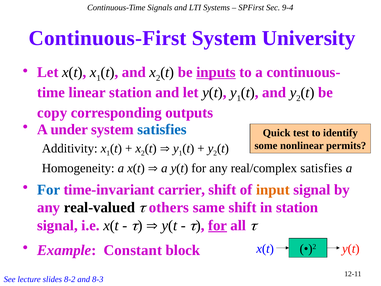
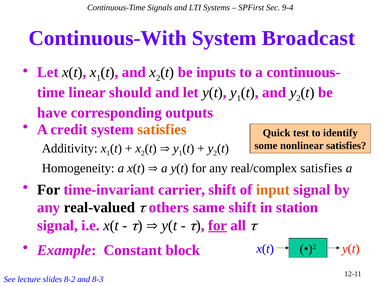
Continuous-First: Continuous-First -> Continuous-With (108, 38)
University: University -> Broadcast (308, 38)
inputs underline: present -> none (216, 72)
linear station: station -> should (130, 92)
copy: copy -> have (52, 113)
under: under -> credit (69, 129)
satisfies colour: blue -> orange (162, 129)
nonlinear permits: permits -> satisfies (346, 145)
For colour: blue -> black (49, 190)
